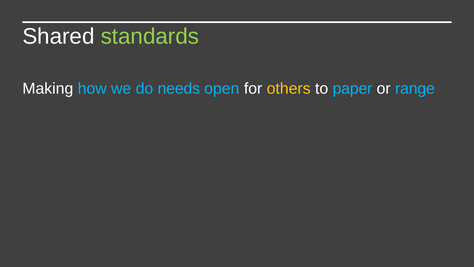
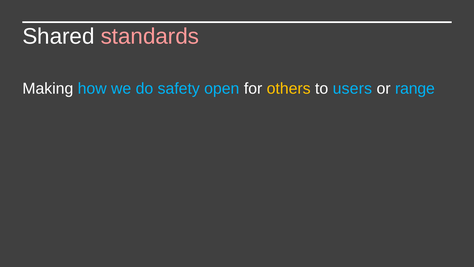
standards colour: light green -> pink (150, 36)
needs: needs -> safety (179, 88)
paper: paper -> users (352, 88)
